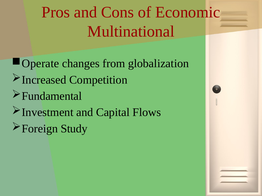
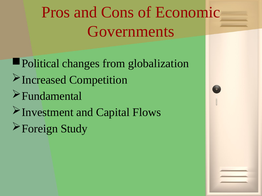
Multinational: Multinational -> Governments (131, 31)
Operate: Operate -> Political (41, 64)
